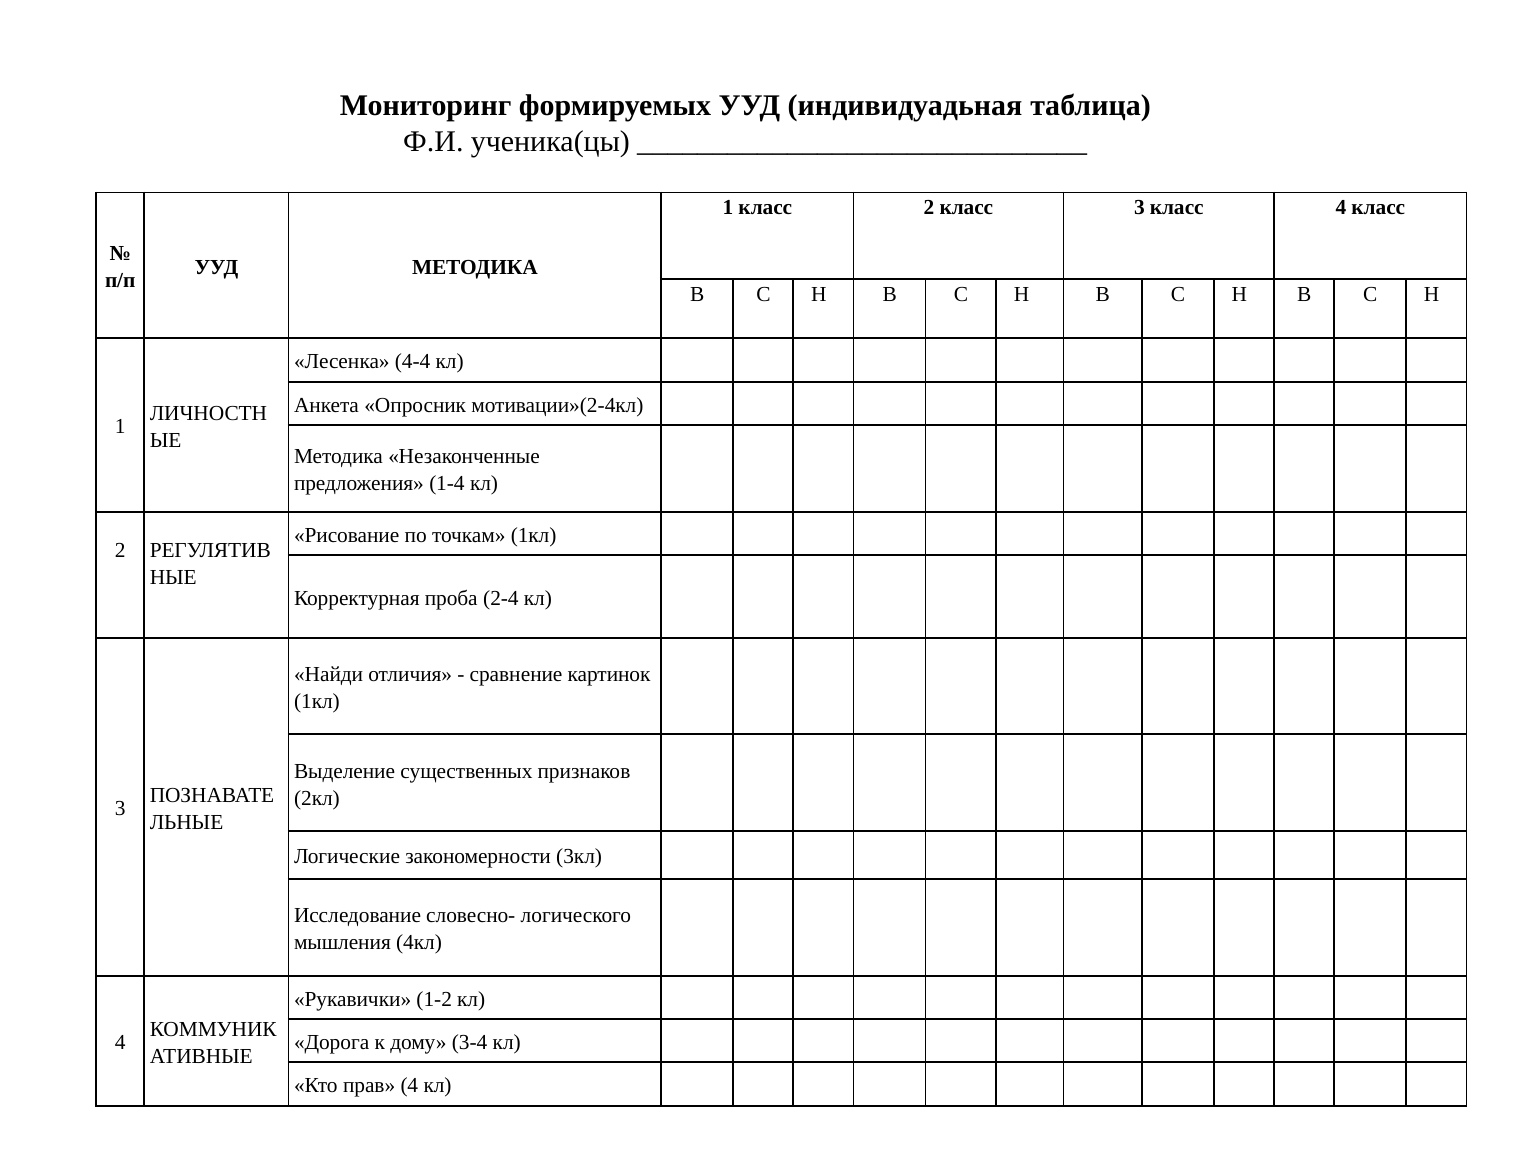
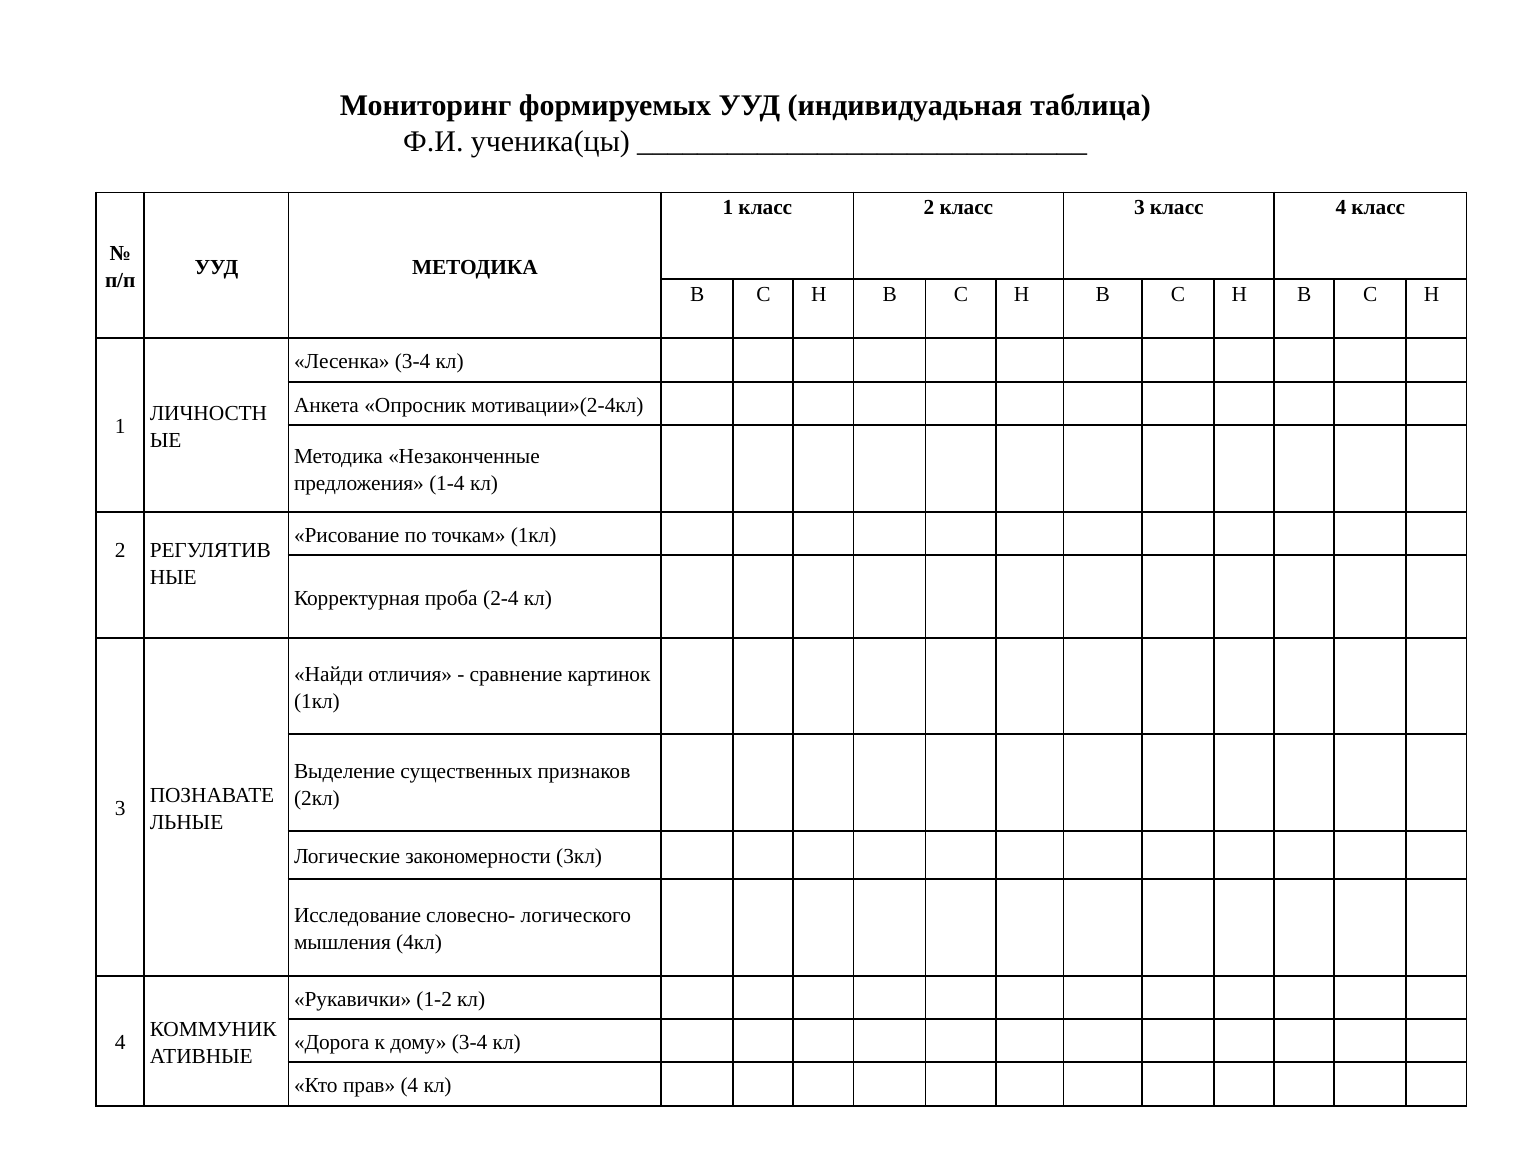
Лесенка 4-4: 4-4 -> 3-4 (413, 362)
